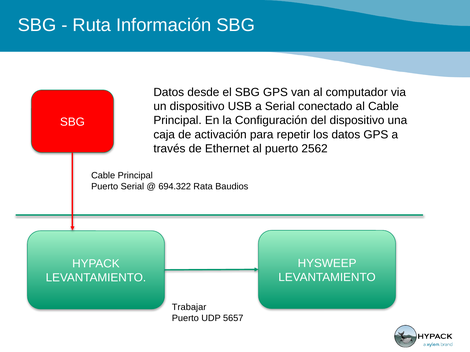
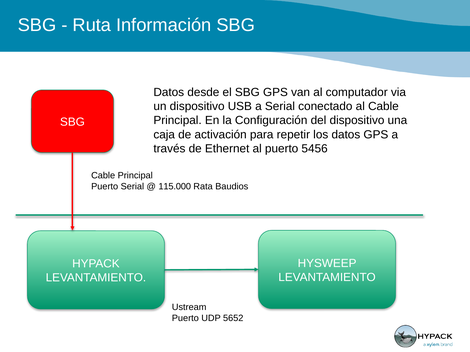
2562: 2562 -> 5456 (315, 149)
694.322: 694.322 -> 115.000 (175, 187)
Trabajar: Trabajar -> Ustream (189, 308)
5657: 5657 -> 5652 (233, 319)
